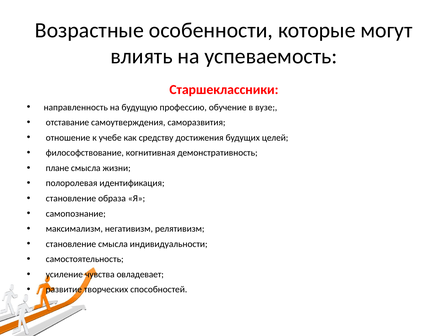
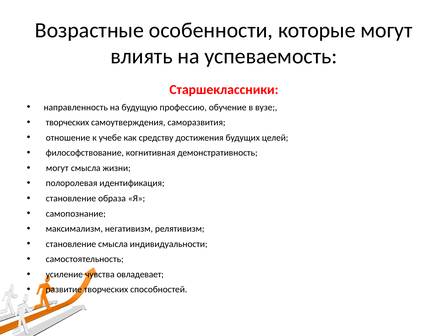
отставание: отставание -> творческих (67, 122)
плане: плане -> могут (57, 168)
